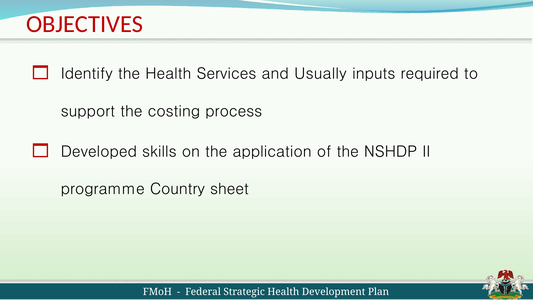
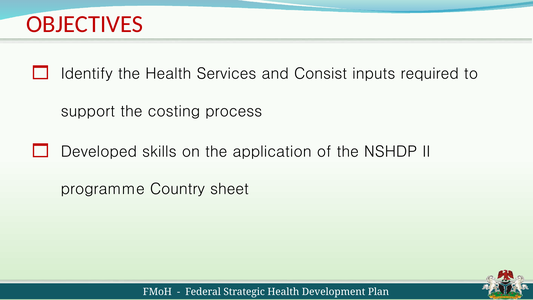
Usually: Usually -> Consist (321, 74)
